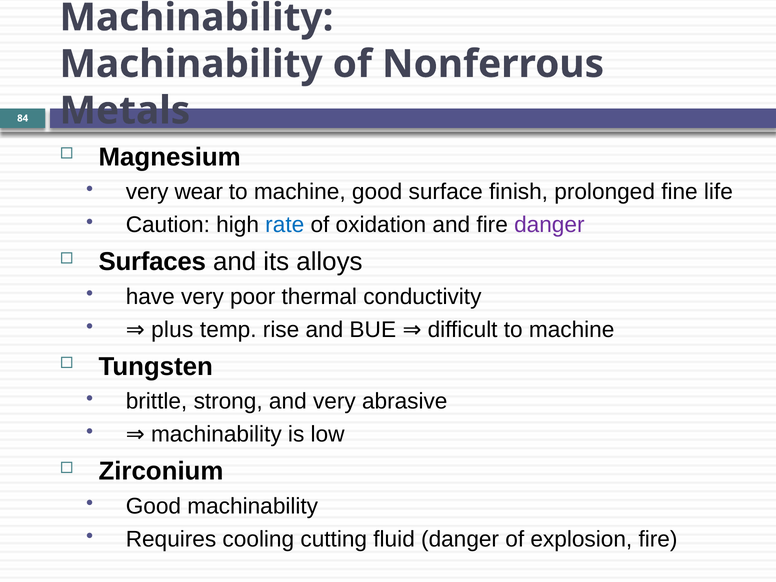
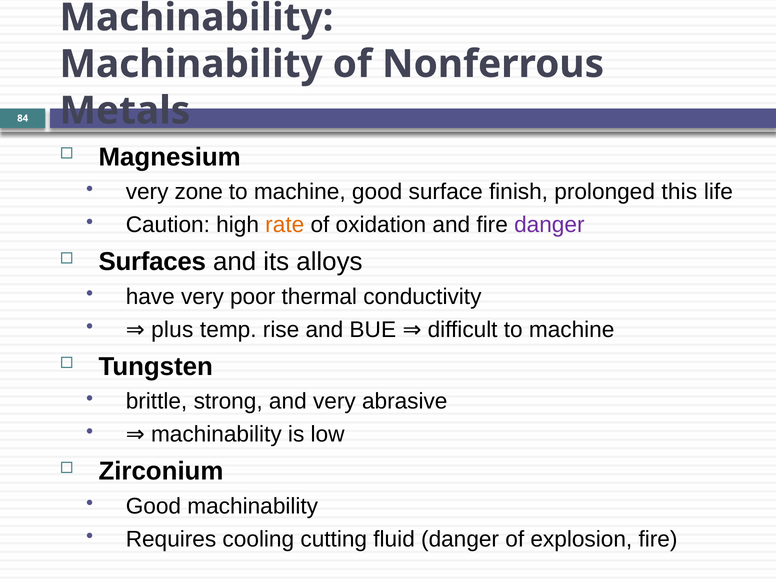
wear: wear -> zone (199, 192)
fine: fine -> this (679, 192)
rate colour: blue -> orange (285, 225)
